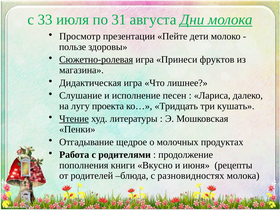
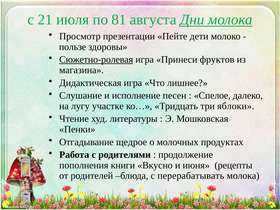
33: 33 -> 21 (45, 20)
31: 31 -> 81 (119, 20)
Лариса: Лариса -> Спелое (212, 96)
проекта: проекта -> участке (108, 106)
кушать: кушать -> яблоки (236, 106)
Чтение underline: present -> none (74, 119)
разновидностях: разновидностях -> перерабатывать (191, 176)
